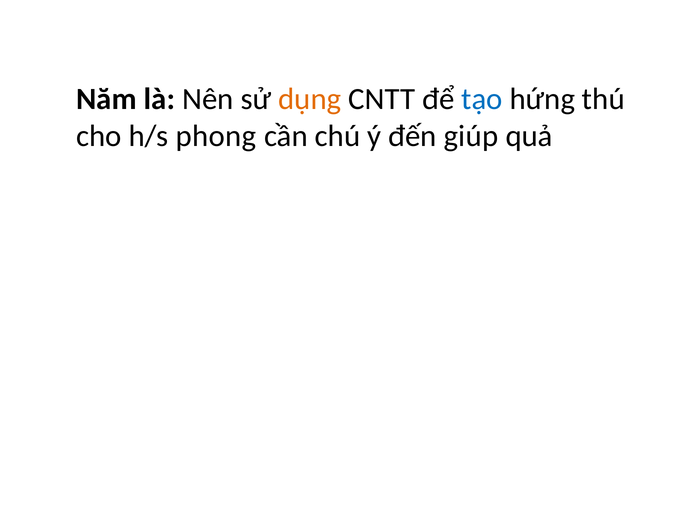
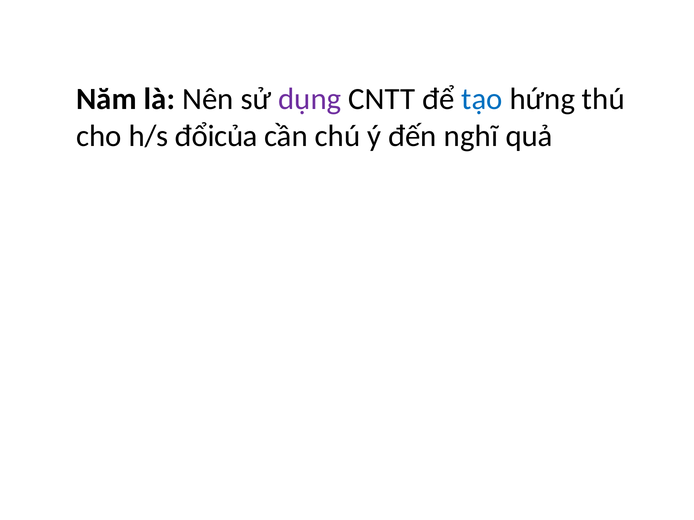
dụng colour: orange -> purple (310, 99)
phong: phong -> đổicủa (216, 136)
giúp: giúp -> nghĩ (471, 136)
